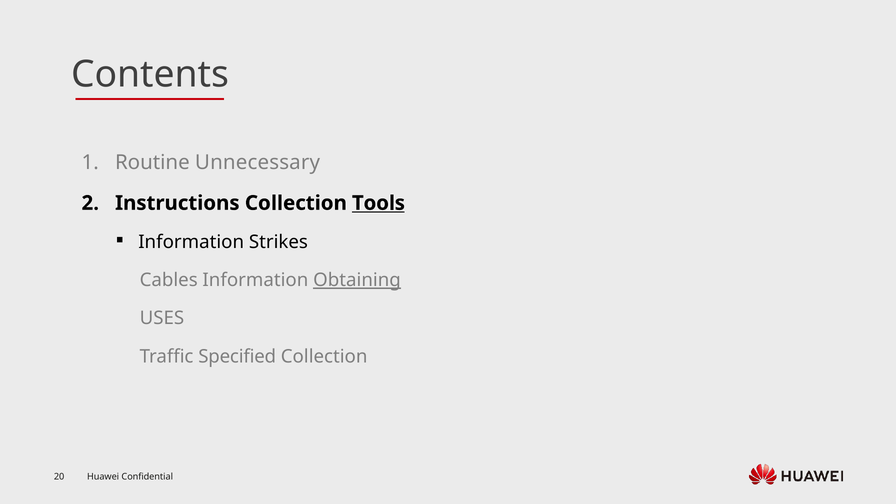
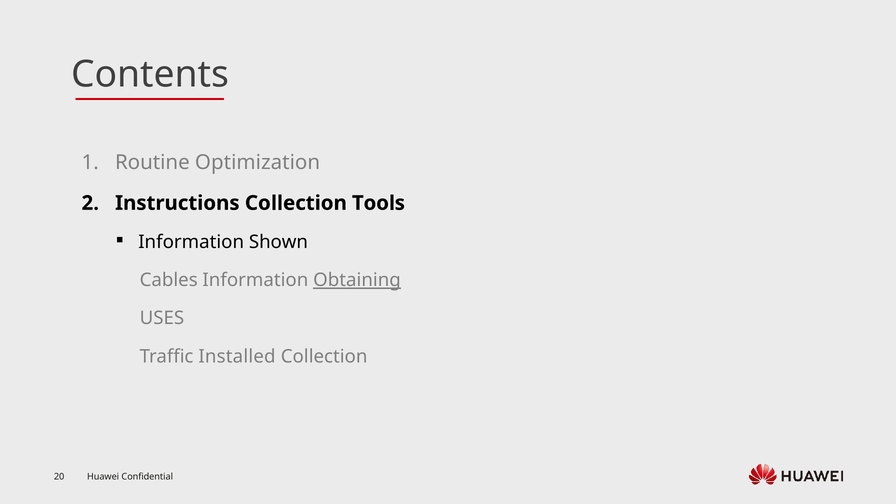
Unnecessary: Unnecessary -> Optimization (258, 162)
Tools underline: present -> none (378, 203)
Strikes: Strikes -> Shown (278, 242)
Specified: Specified -> Installed (237, 356)
